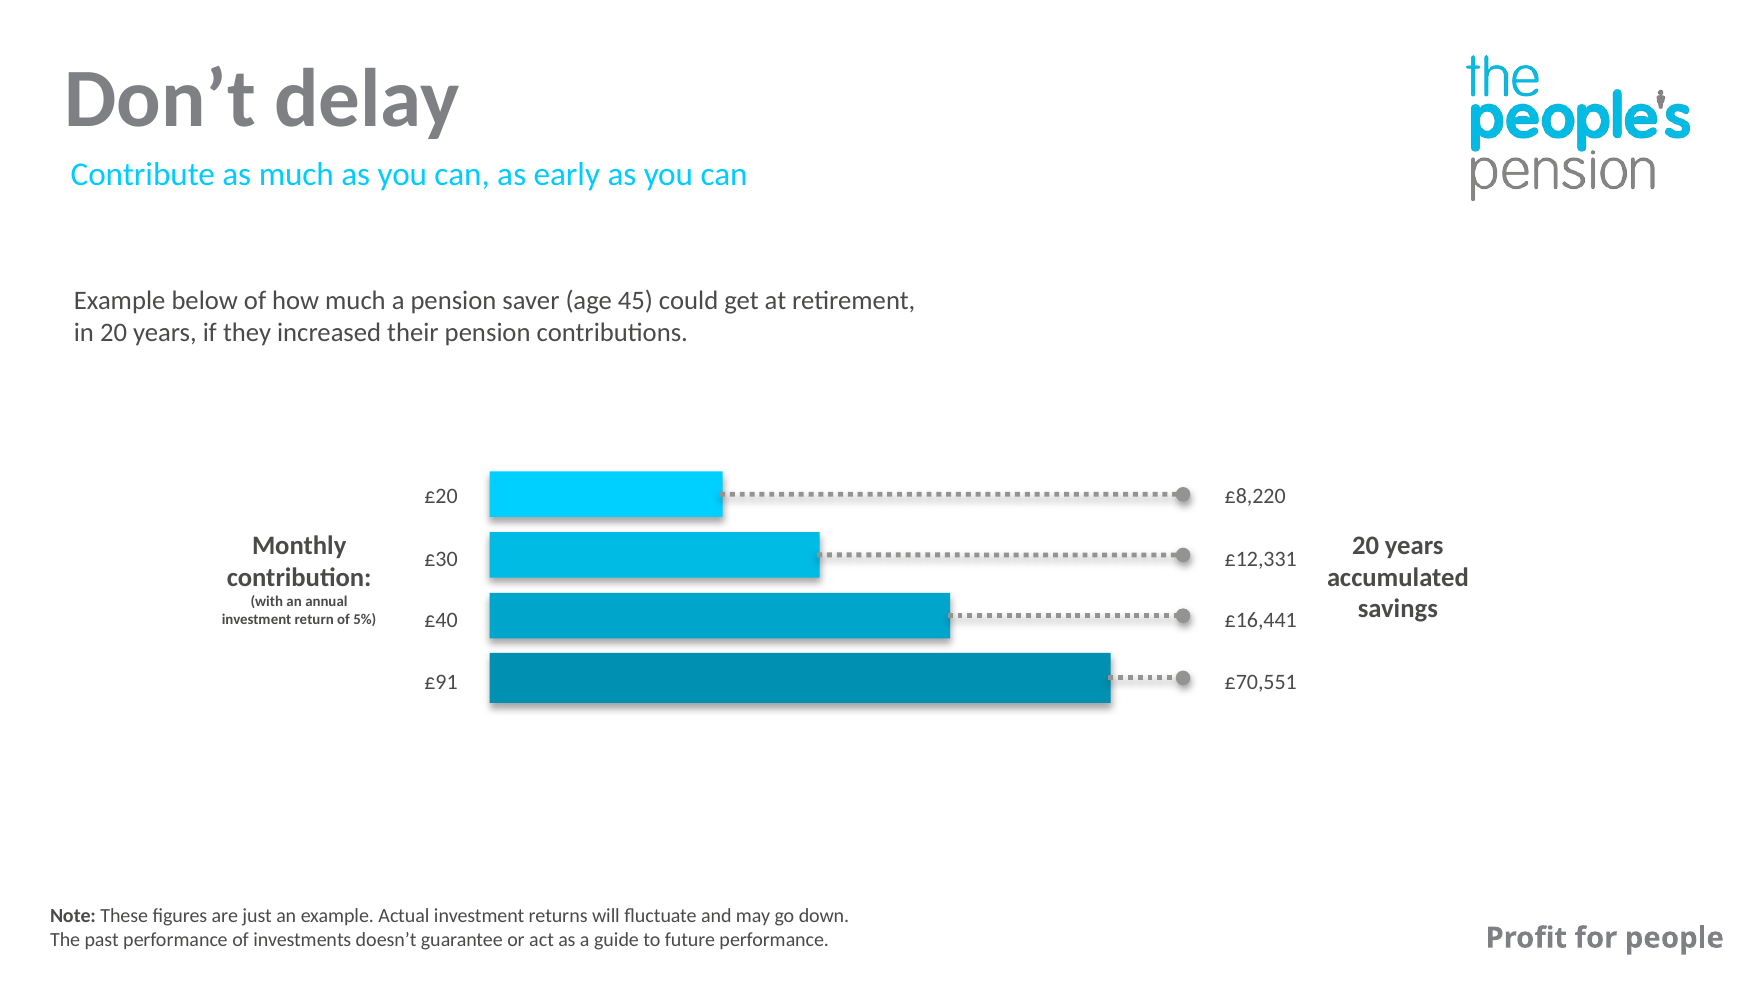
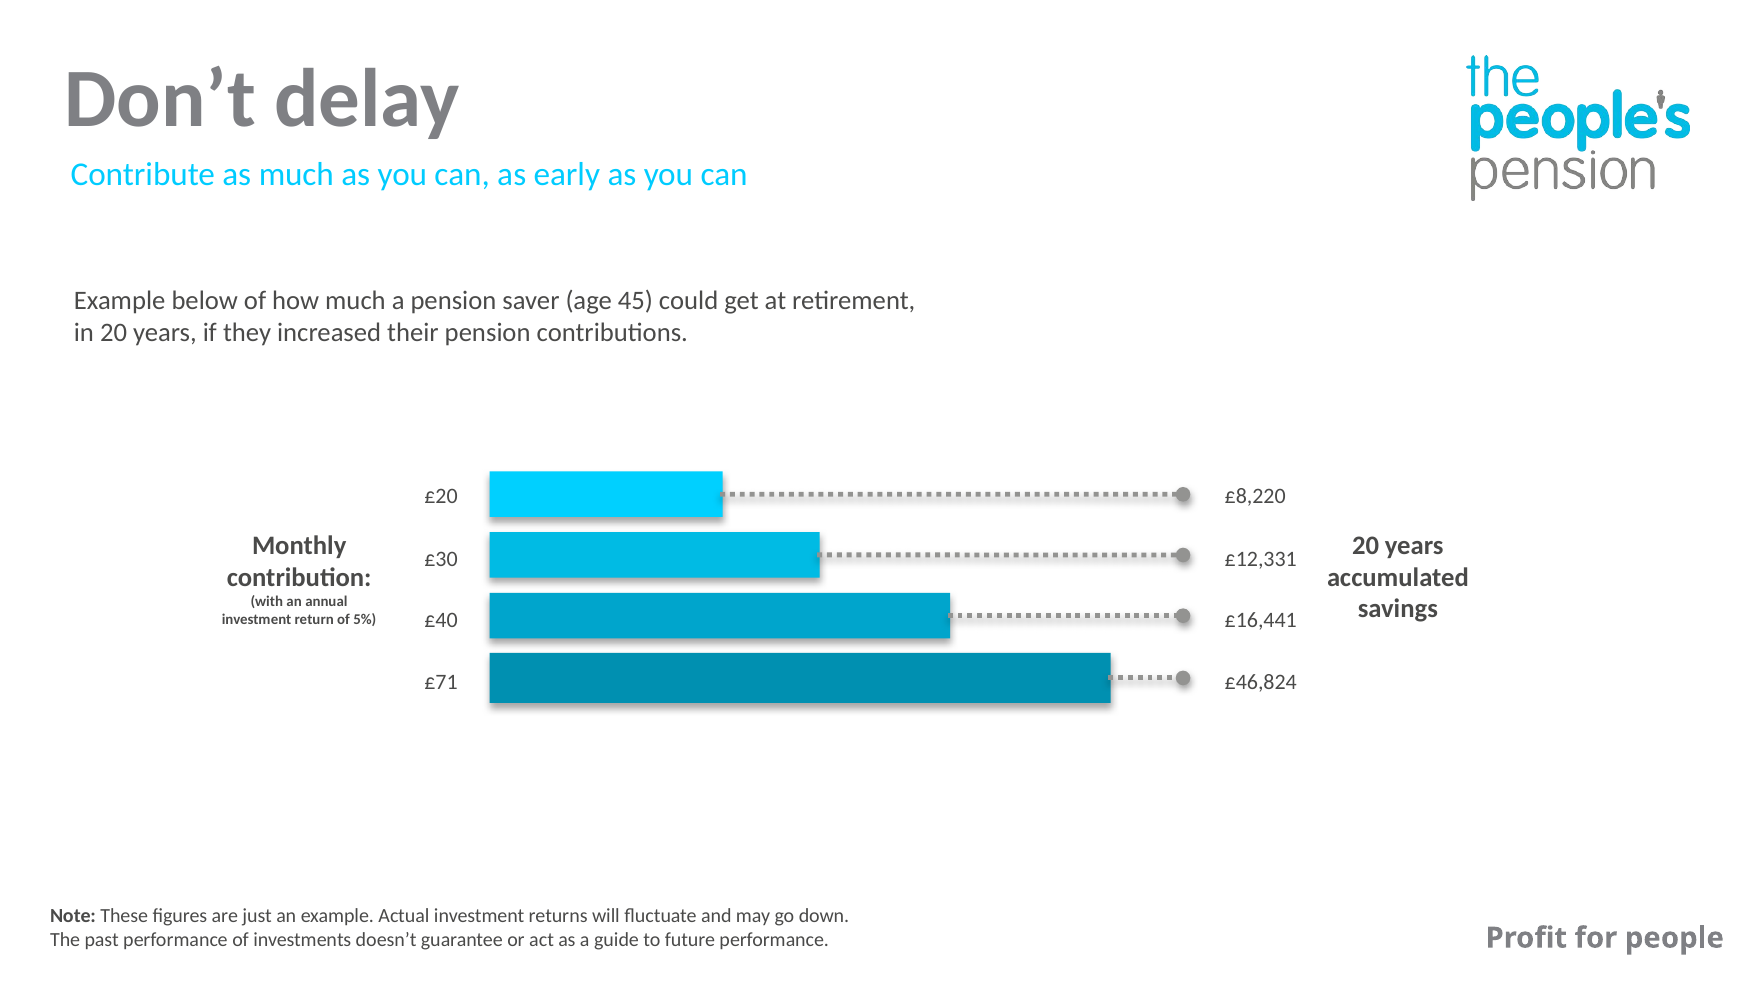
£91: £91 -> £71 (441, 682)
£70,551: £70,551 -> £46,824 (1261, 682)
